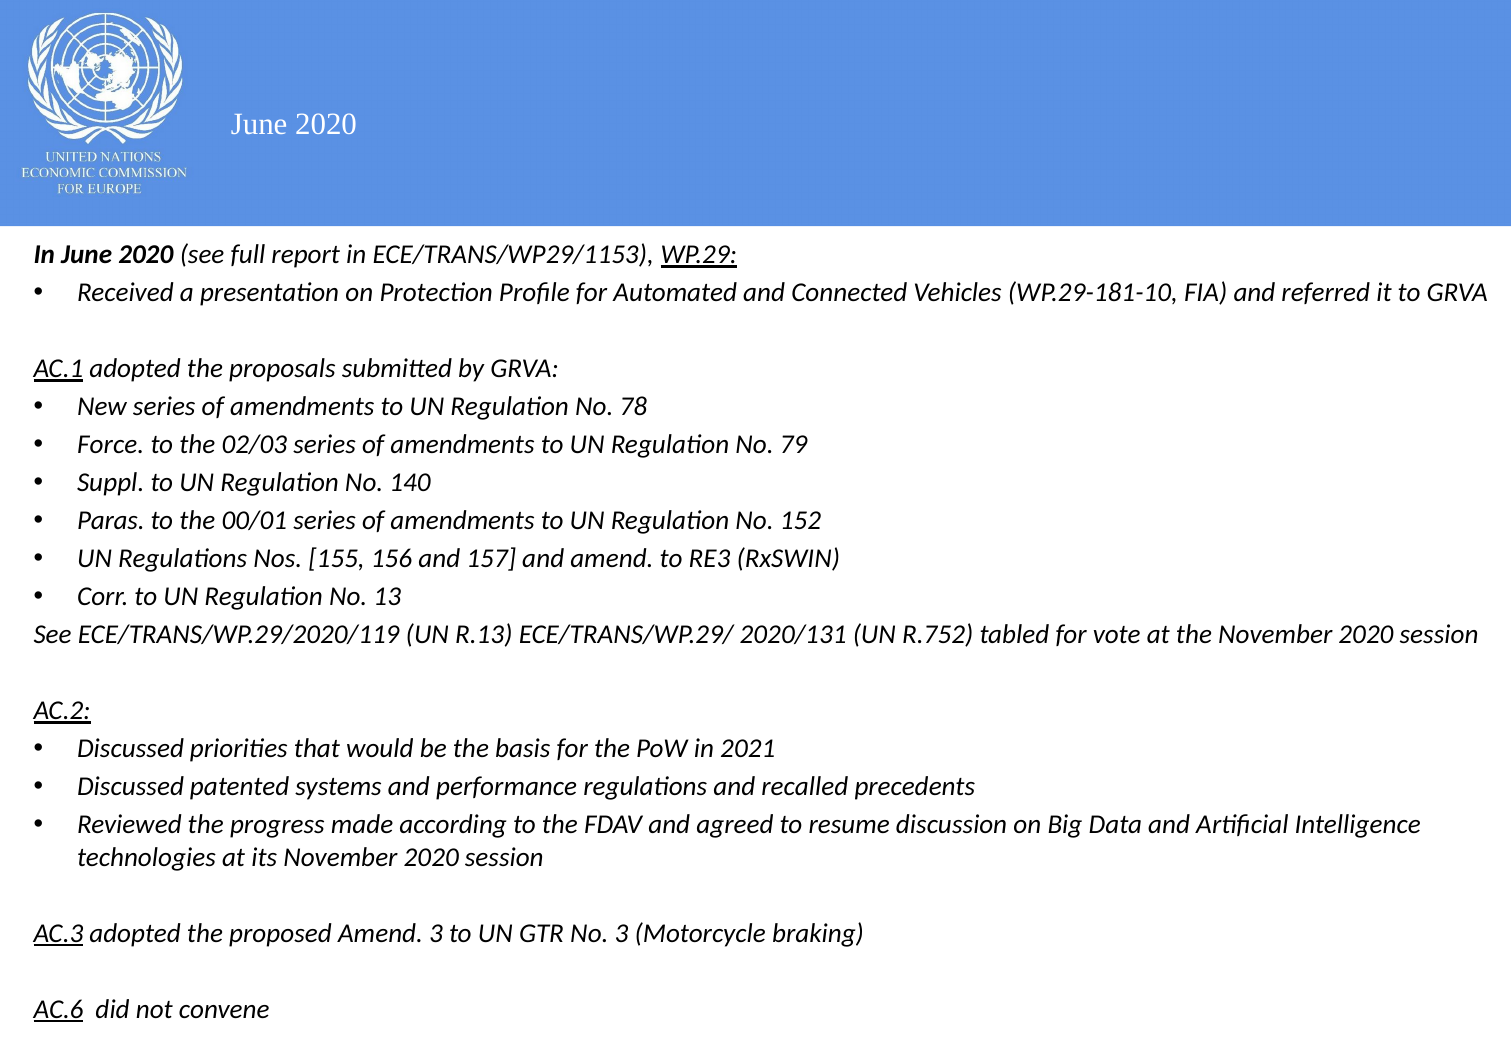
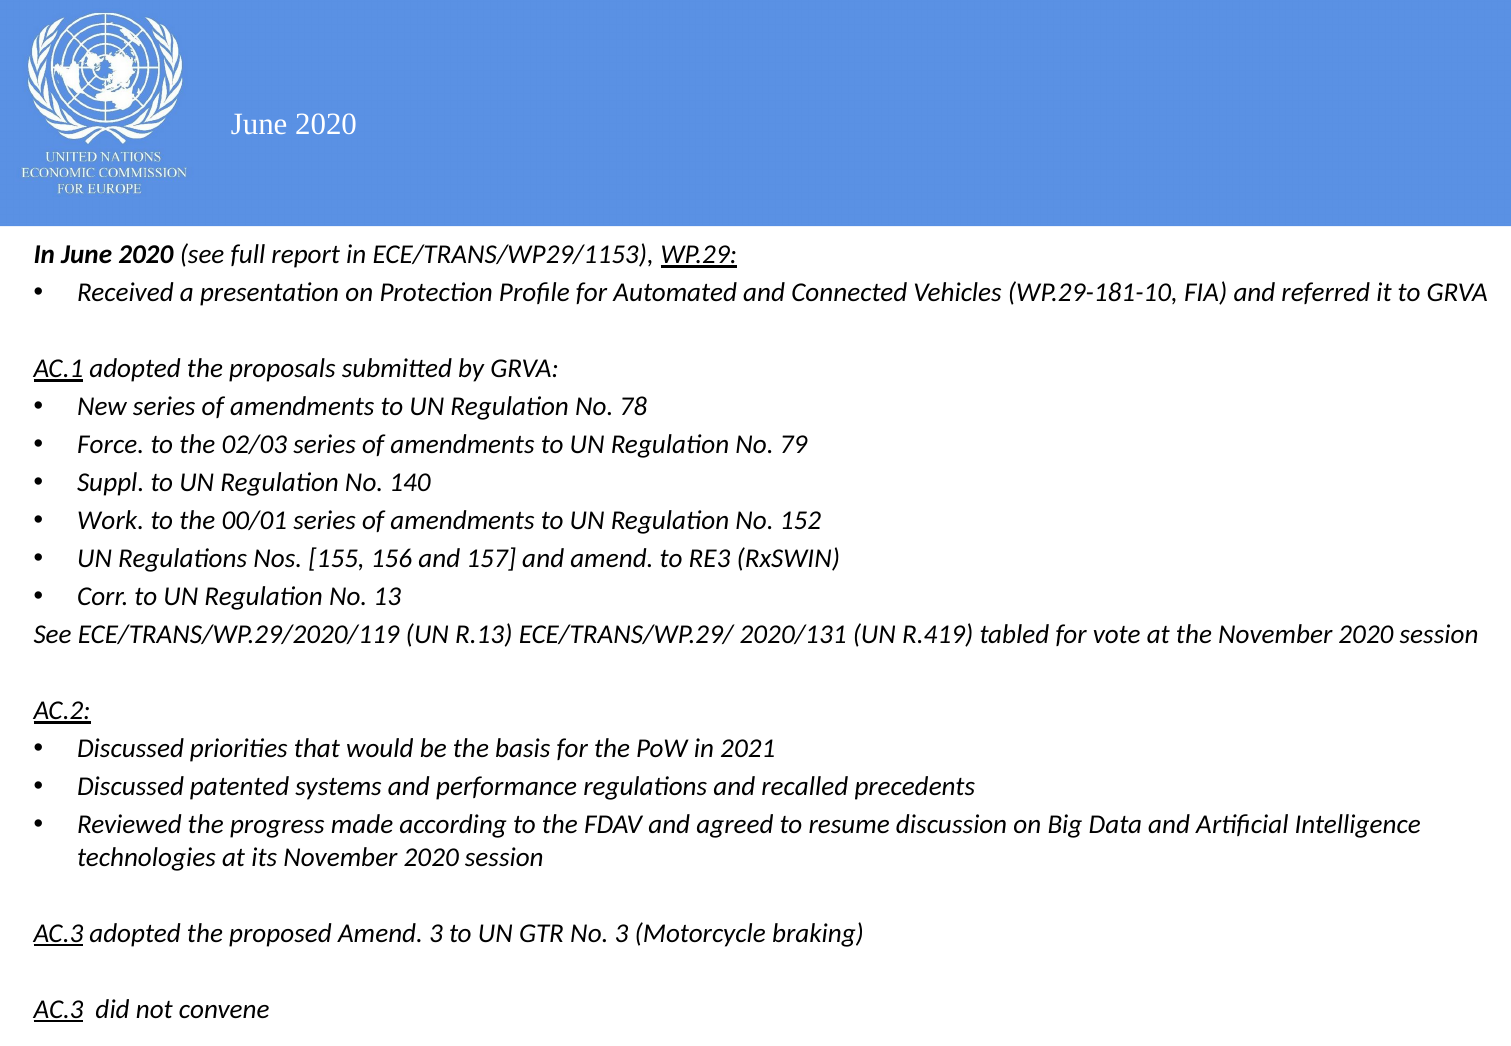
Paras: Paras -> Work (111, 521)
R.752: R.752 -> R.419 (938, 635)
AC.6: AC.6 -> AC.3 (58, 1009)
